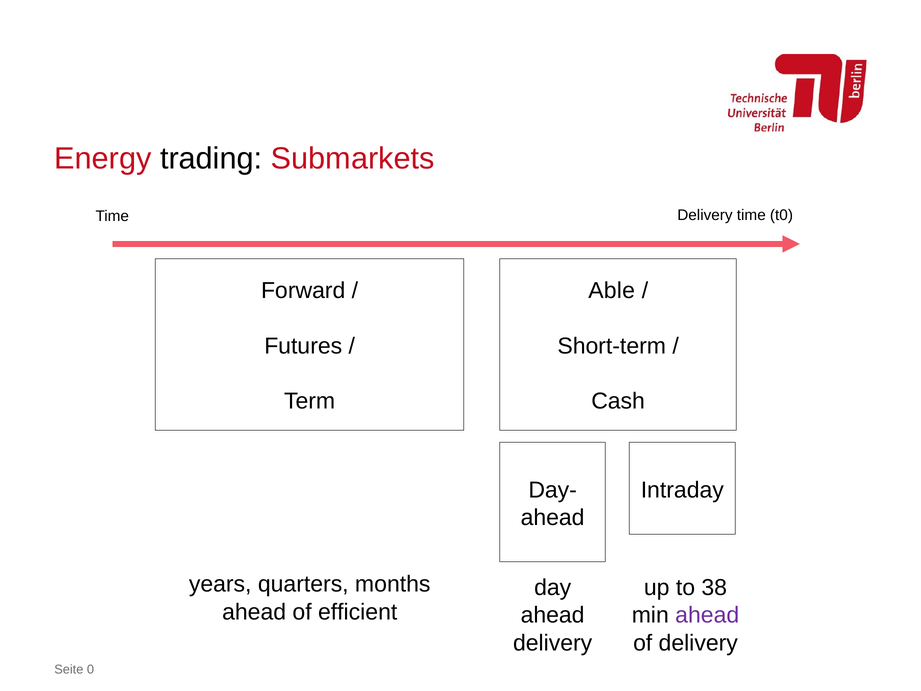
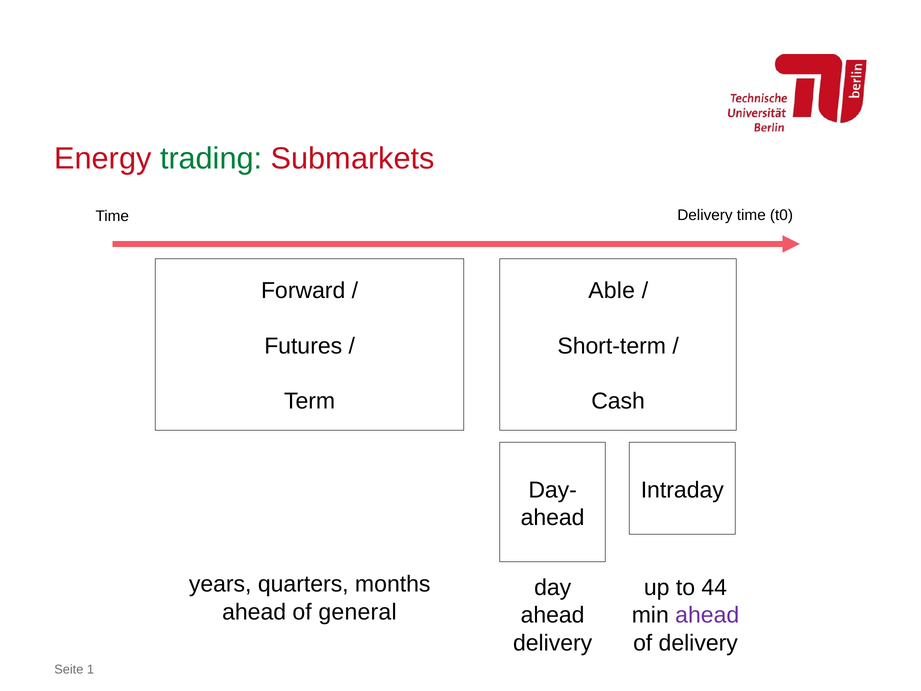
trading colour: black -> green (211, 159)
38: 38 -> 44 (714, 587)
efficient: efficient -> general (358, 612)
0: 0 -> 1 (90, 669)
